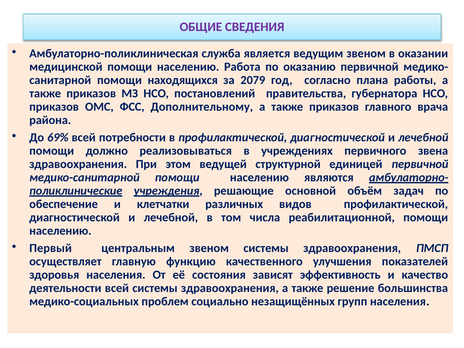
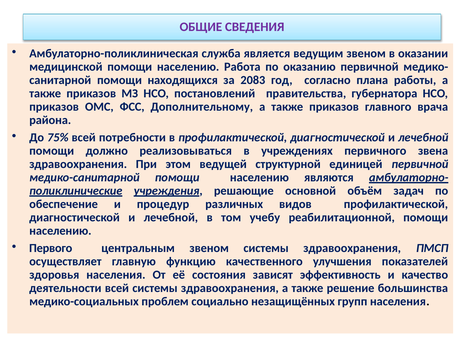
2079: 2079 -> 2083 (253, 80)
69%: 69% -> 75% (58, 137)
клетчатки: клетчатки -> процедур (163, 204)
числа: числа -> учебу (265, 218)
Первый: Первый -> Первого (51, 248)
